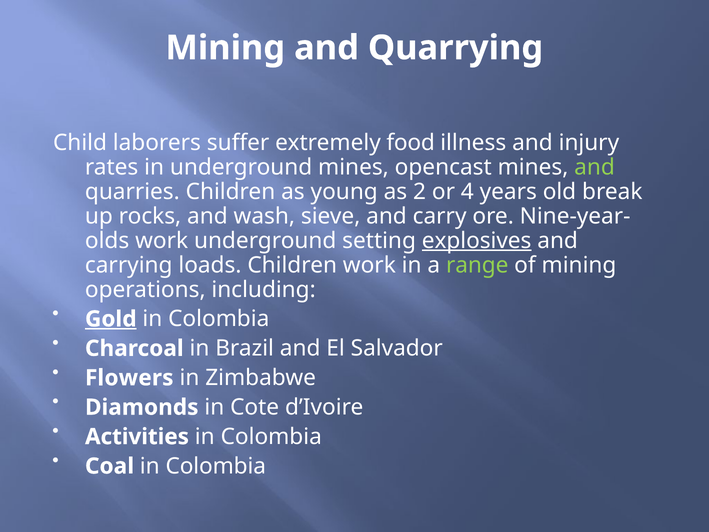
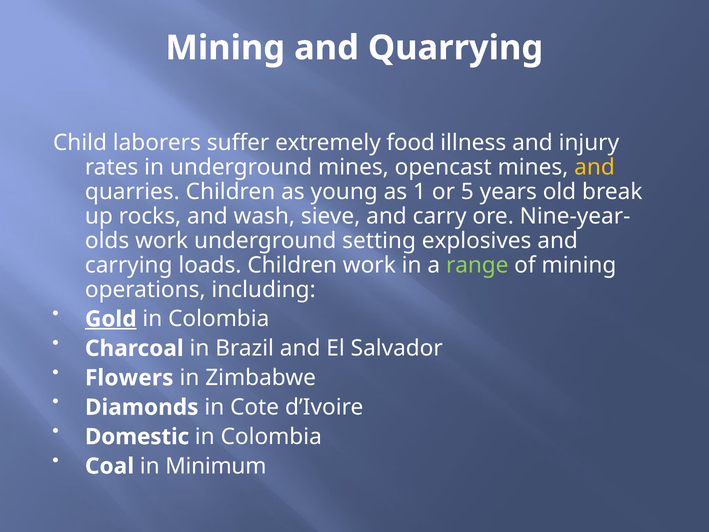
and colour: light green -> yellow (595, 167)
2: 2 -> 1 (420, 192)
4: 4 -> 5 (467, 192)
explosives underline: present -> none (477, 241)
Activities: Activities -> Domestic (137, 437)
Coal in Colombia: Colombia -> Minimum (216, 466)
